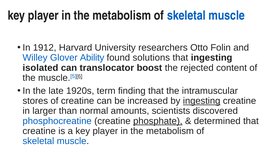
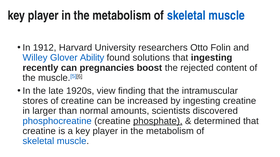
isolated: isolated -> recently (40, 68)
translocator: translocator -> pregnancies (107, 68)
term: term -> view (106, 91)
ingesting underline: present -> none (202, 101)
